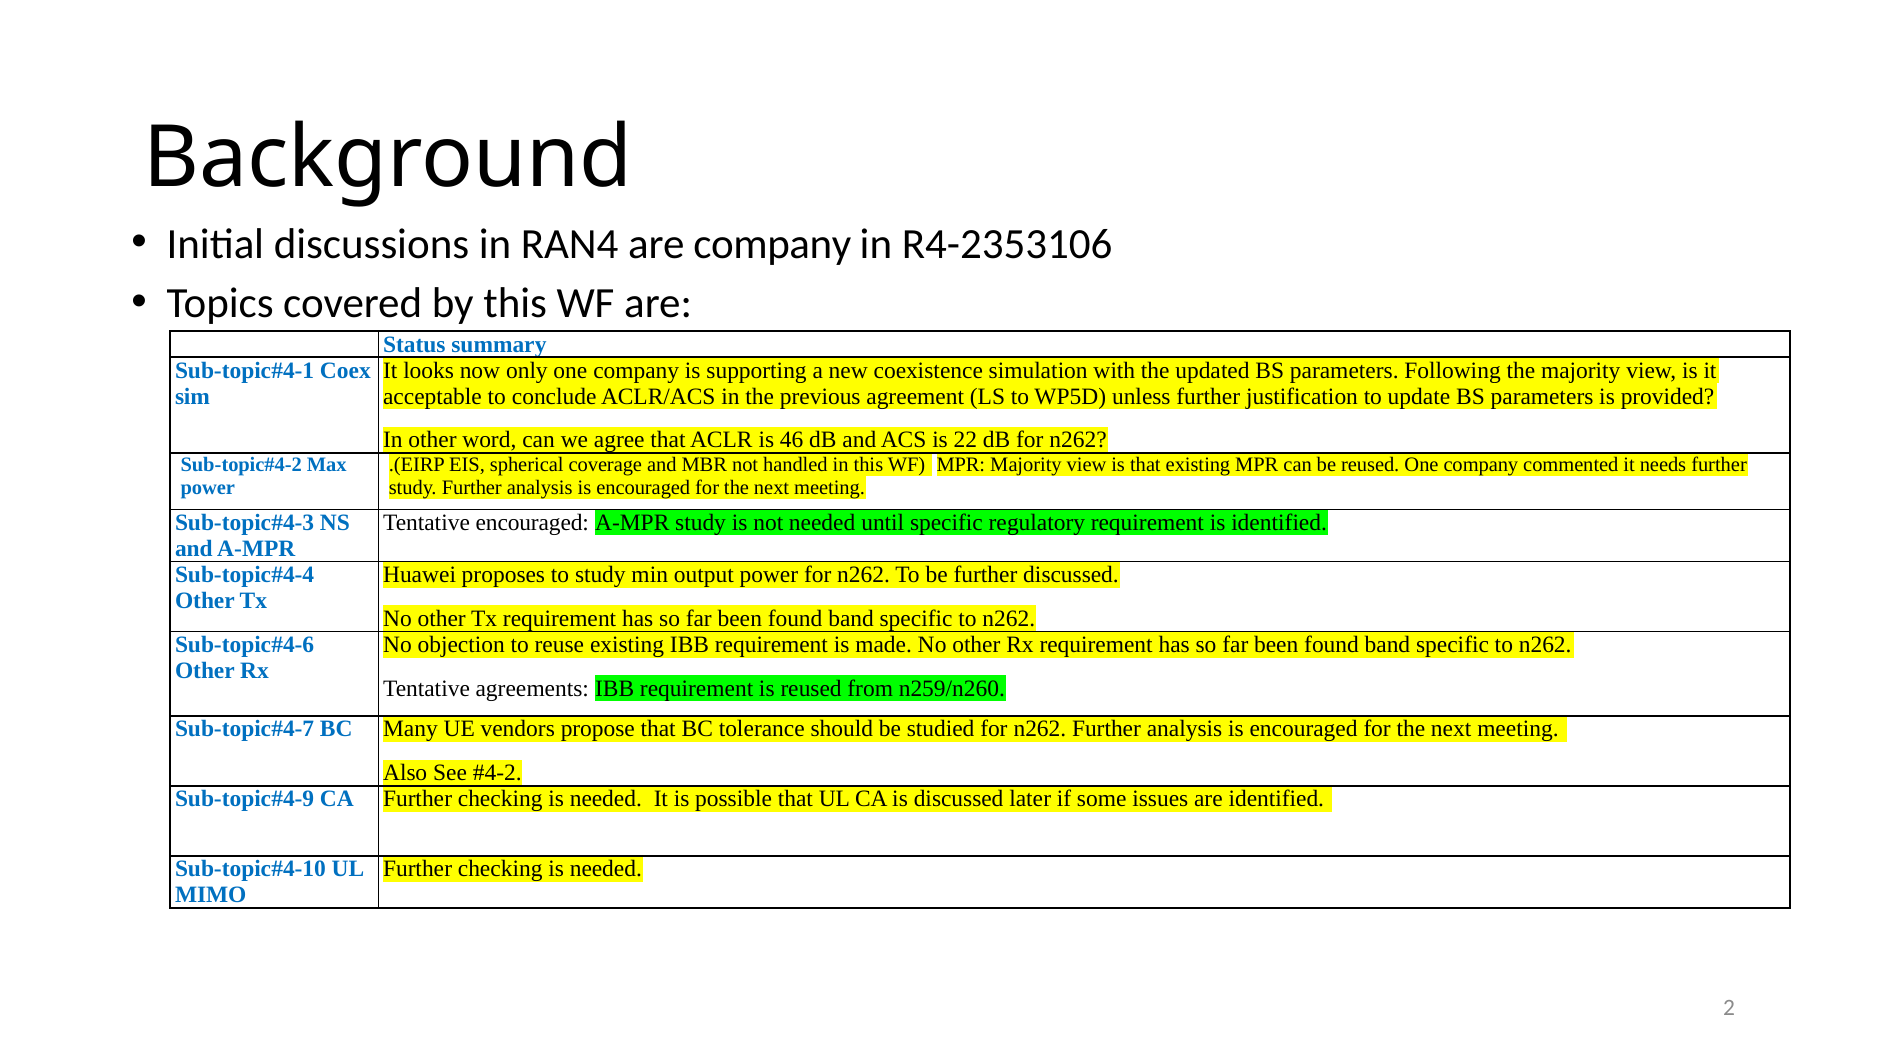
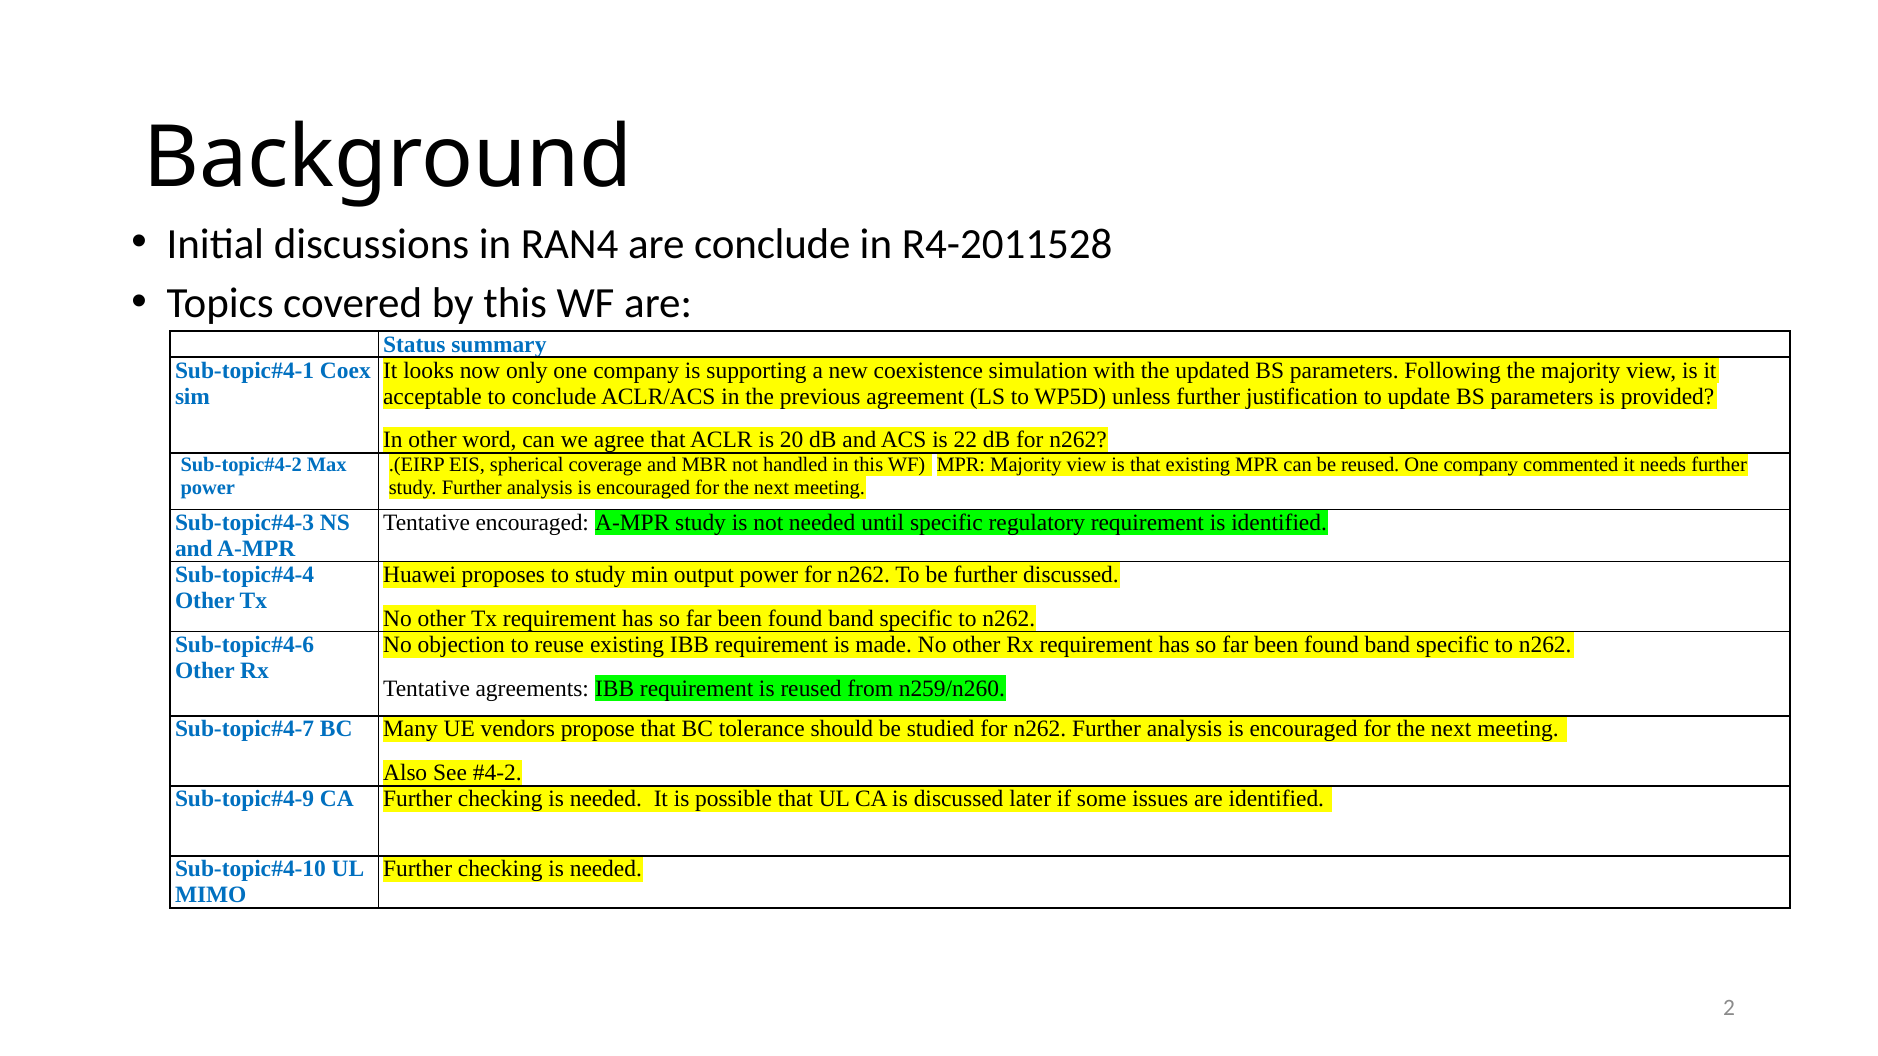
are company: company -> conclude (772, 244)
R4-2353106: R4-2353106 -> R4-2011528 (1007, 244)
46: 46 -> 20 (792, 440)
